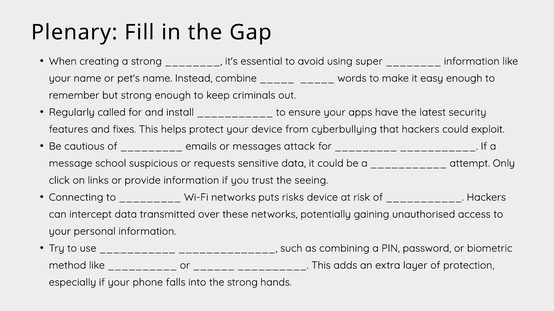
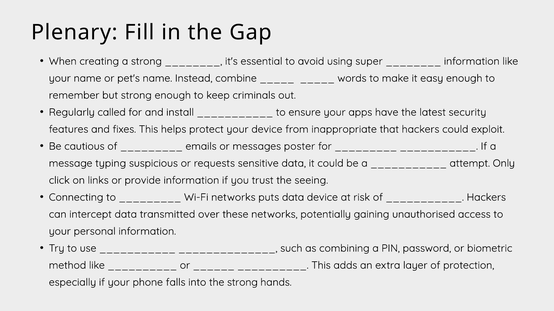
cyberbullying: cyberbullying -> inappropriate (344, 129)
attack: attack -> poster (299, 147)
school: school -> typing (111, 164)
puts risks: risks -> data (293, 198)
